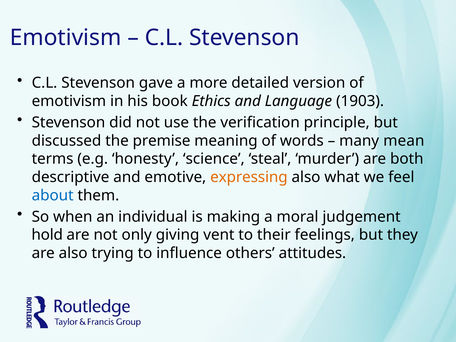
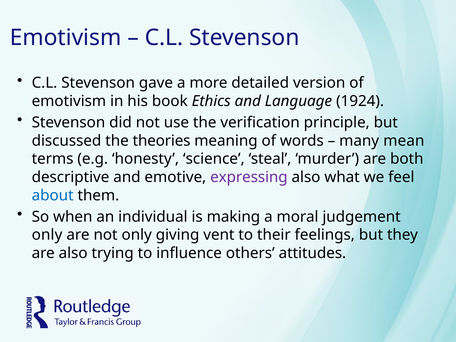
1903: 1903 -> 1924 (360, 101)
premise: premise -> theories (162, 141)
expressing colour: orange -> purple (249, 177)
hold: hold -> only (47, 235)
